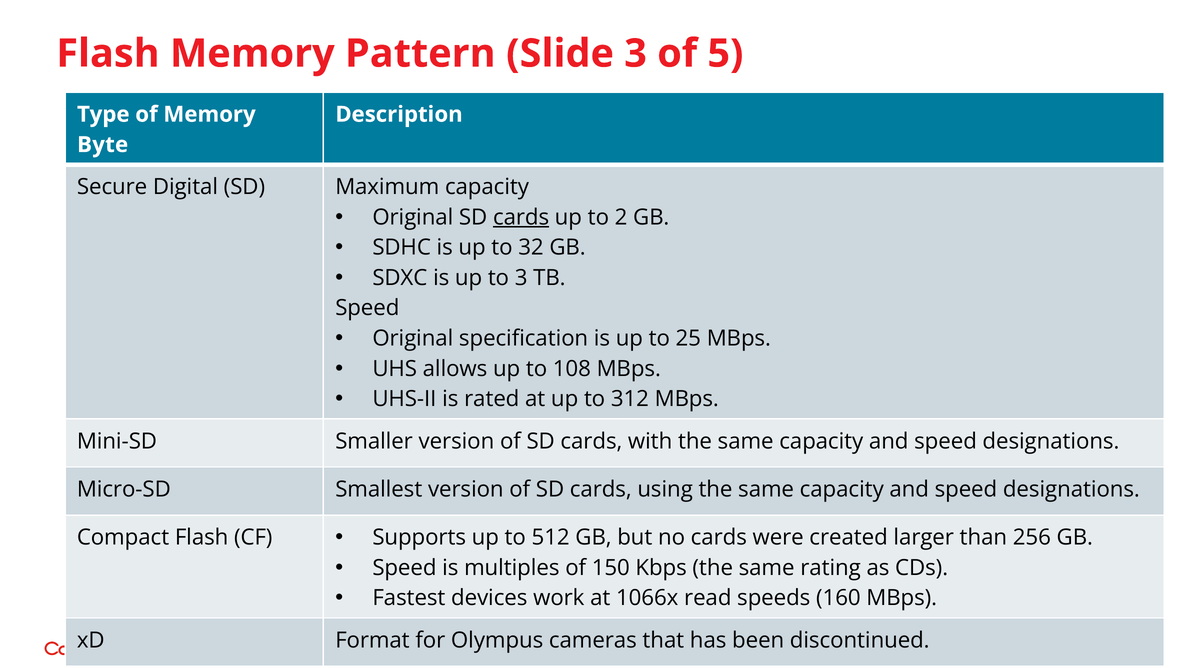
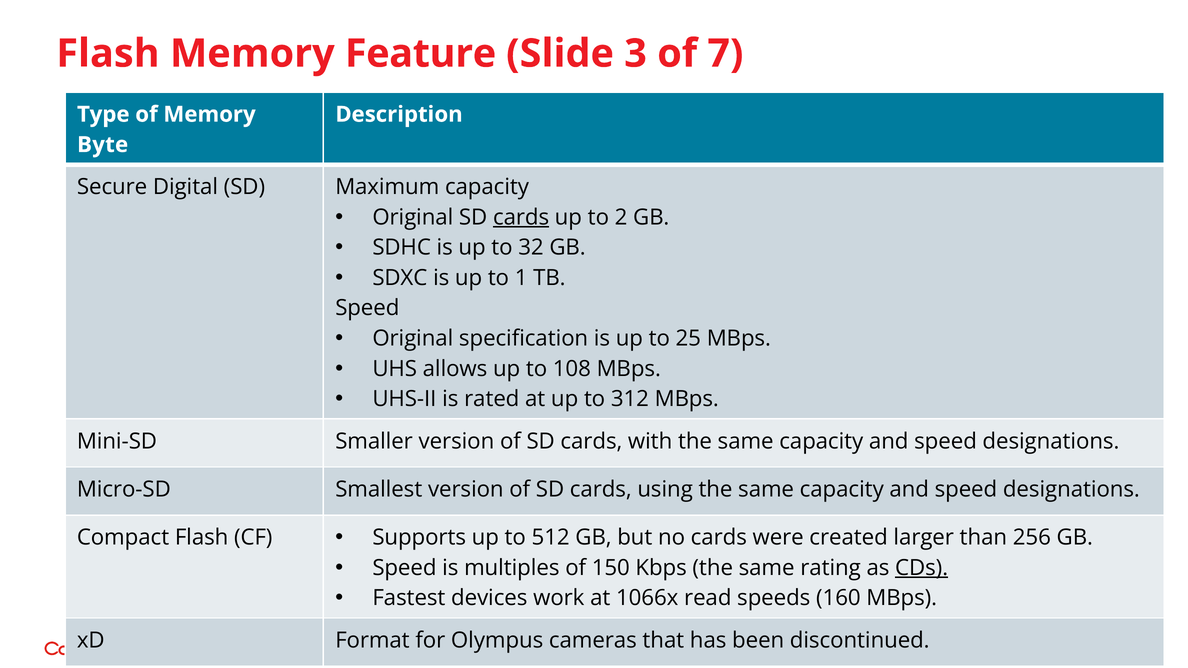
Pattern: Pattern -> Feature (420, 54)
5: 5 -> 7 (725, 54)
to 3: 3 -> 1 (521, 278)
CDs underline: none -> present (922, 568)
